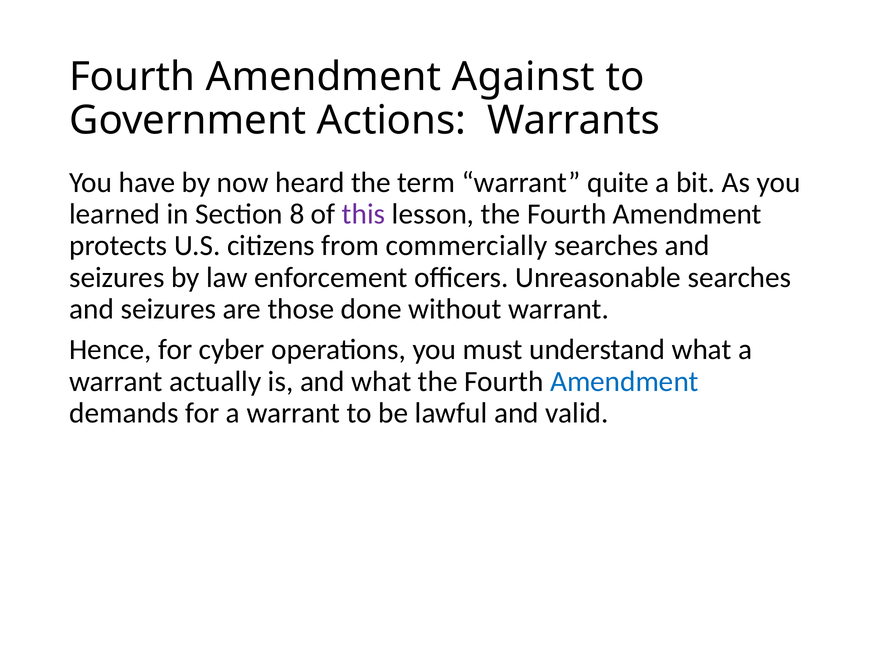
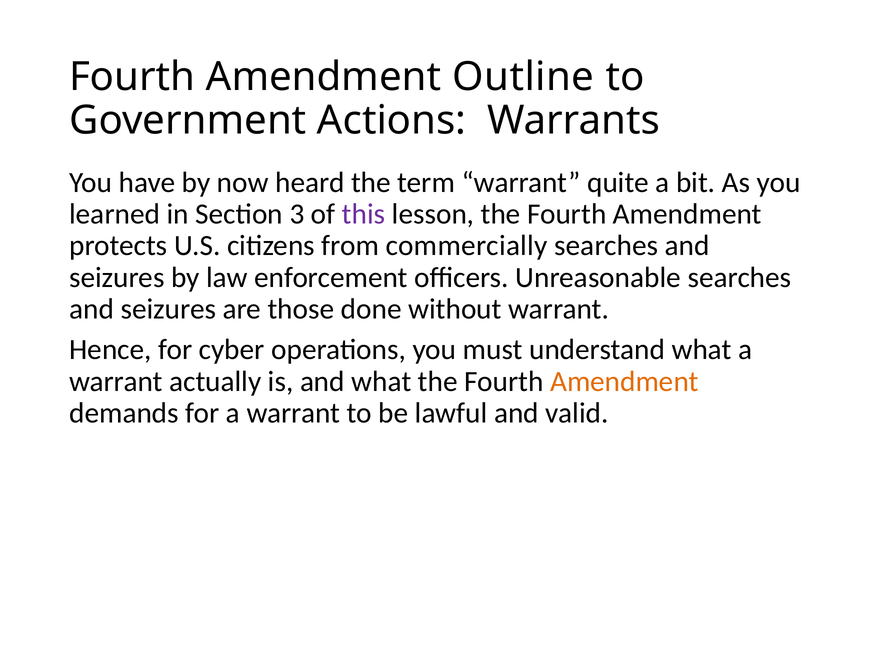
Against: Against -> Outline (523, 77)
8: 8 -> 3 (297, 214)
Amendment colour: blue -> orange (624, 382)
